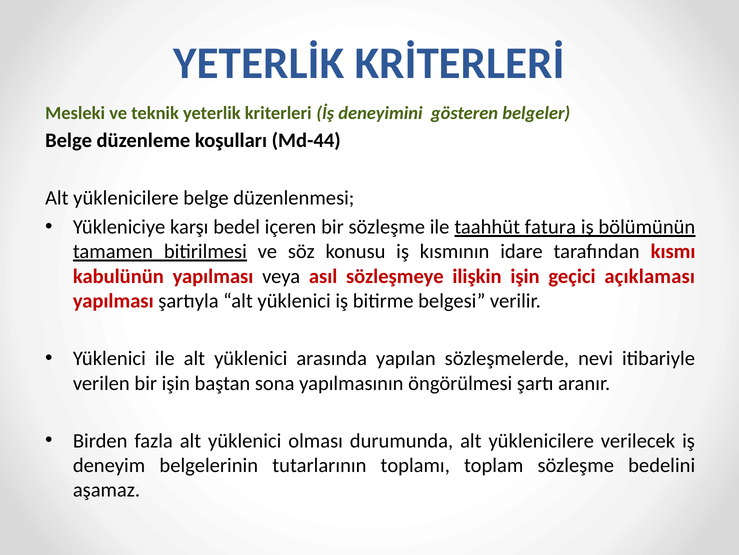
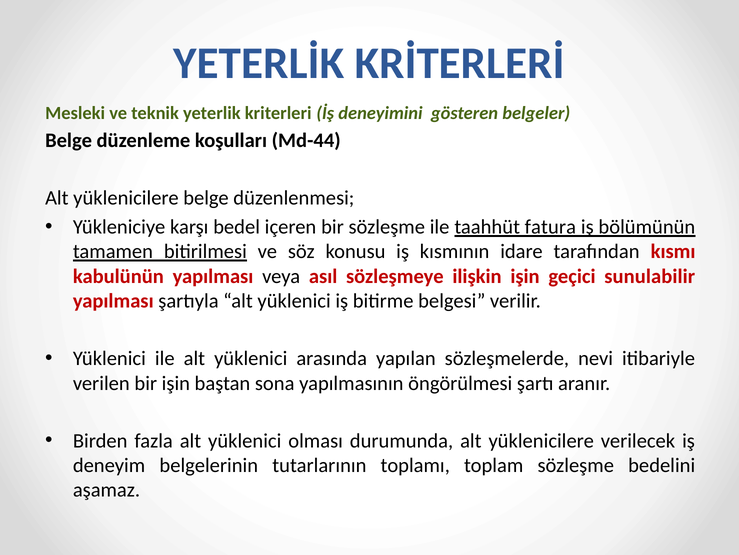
açıklaması: açıklaması -> sunulabilir (650, 276)
